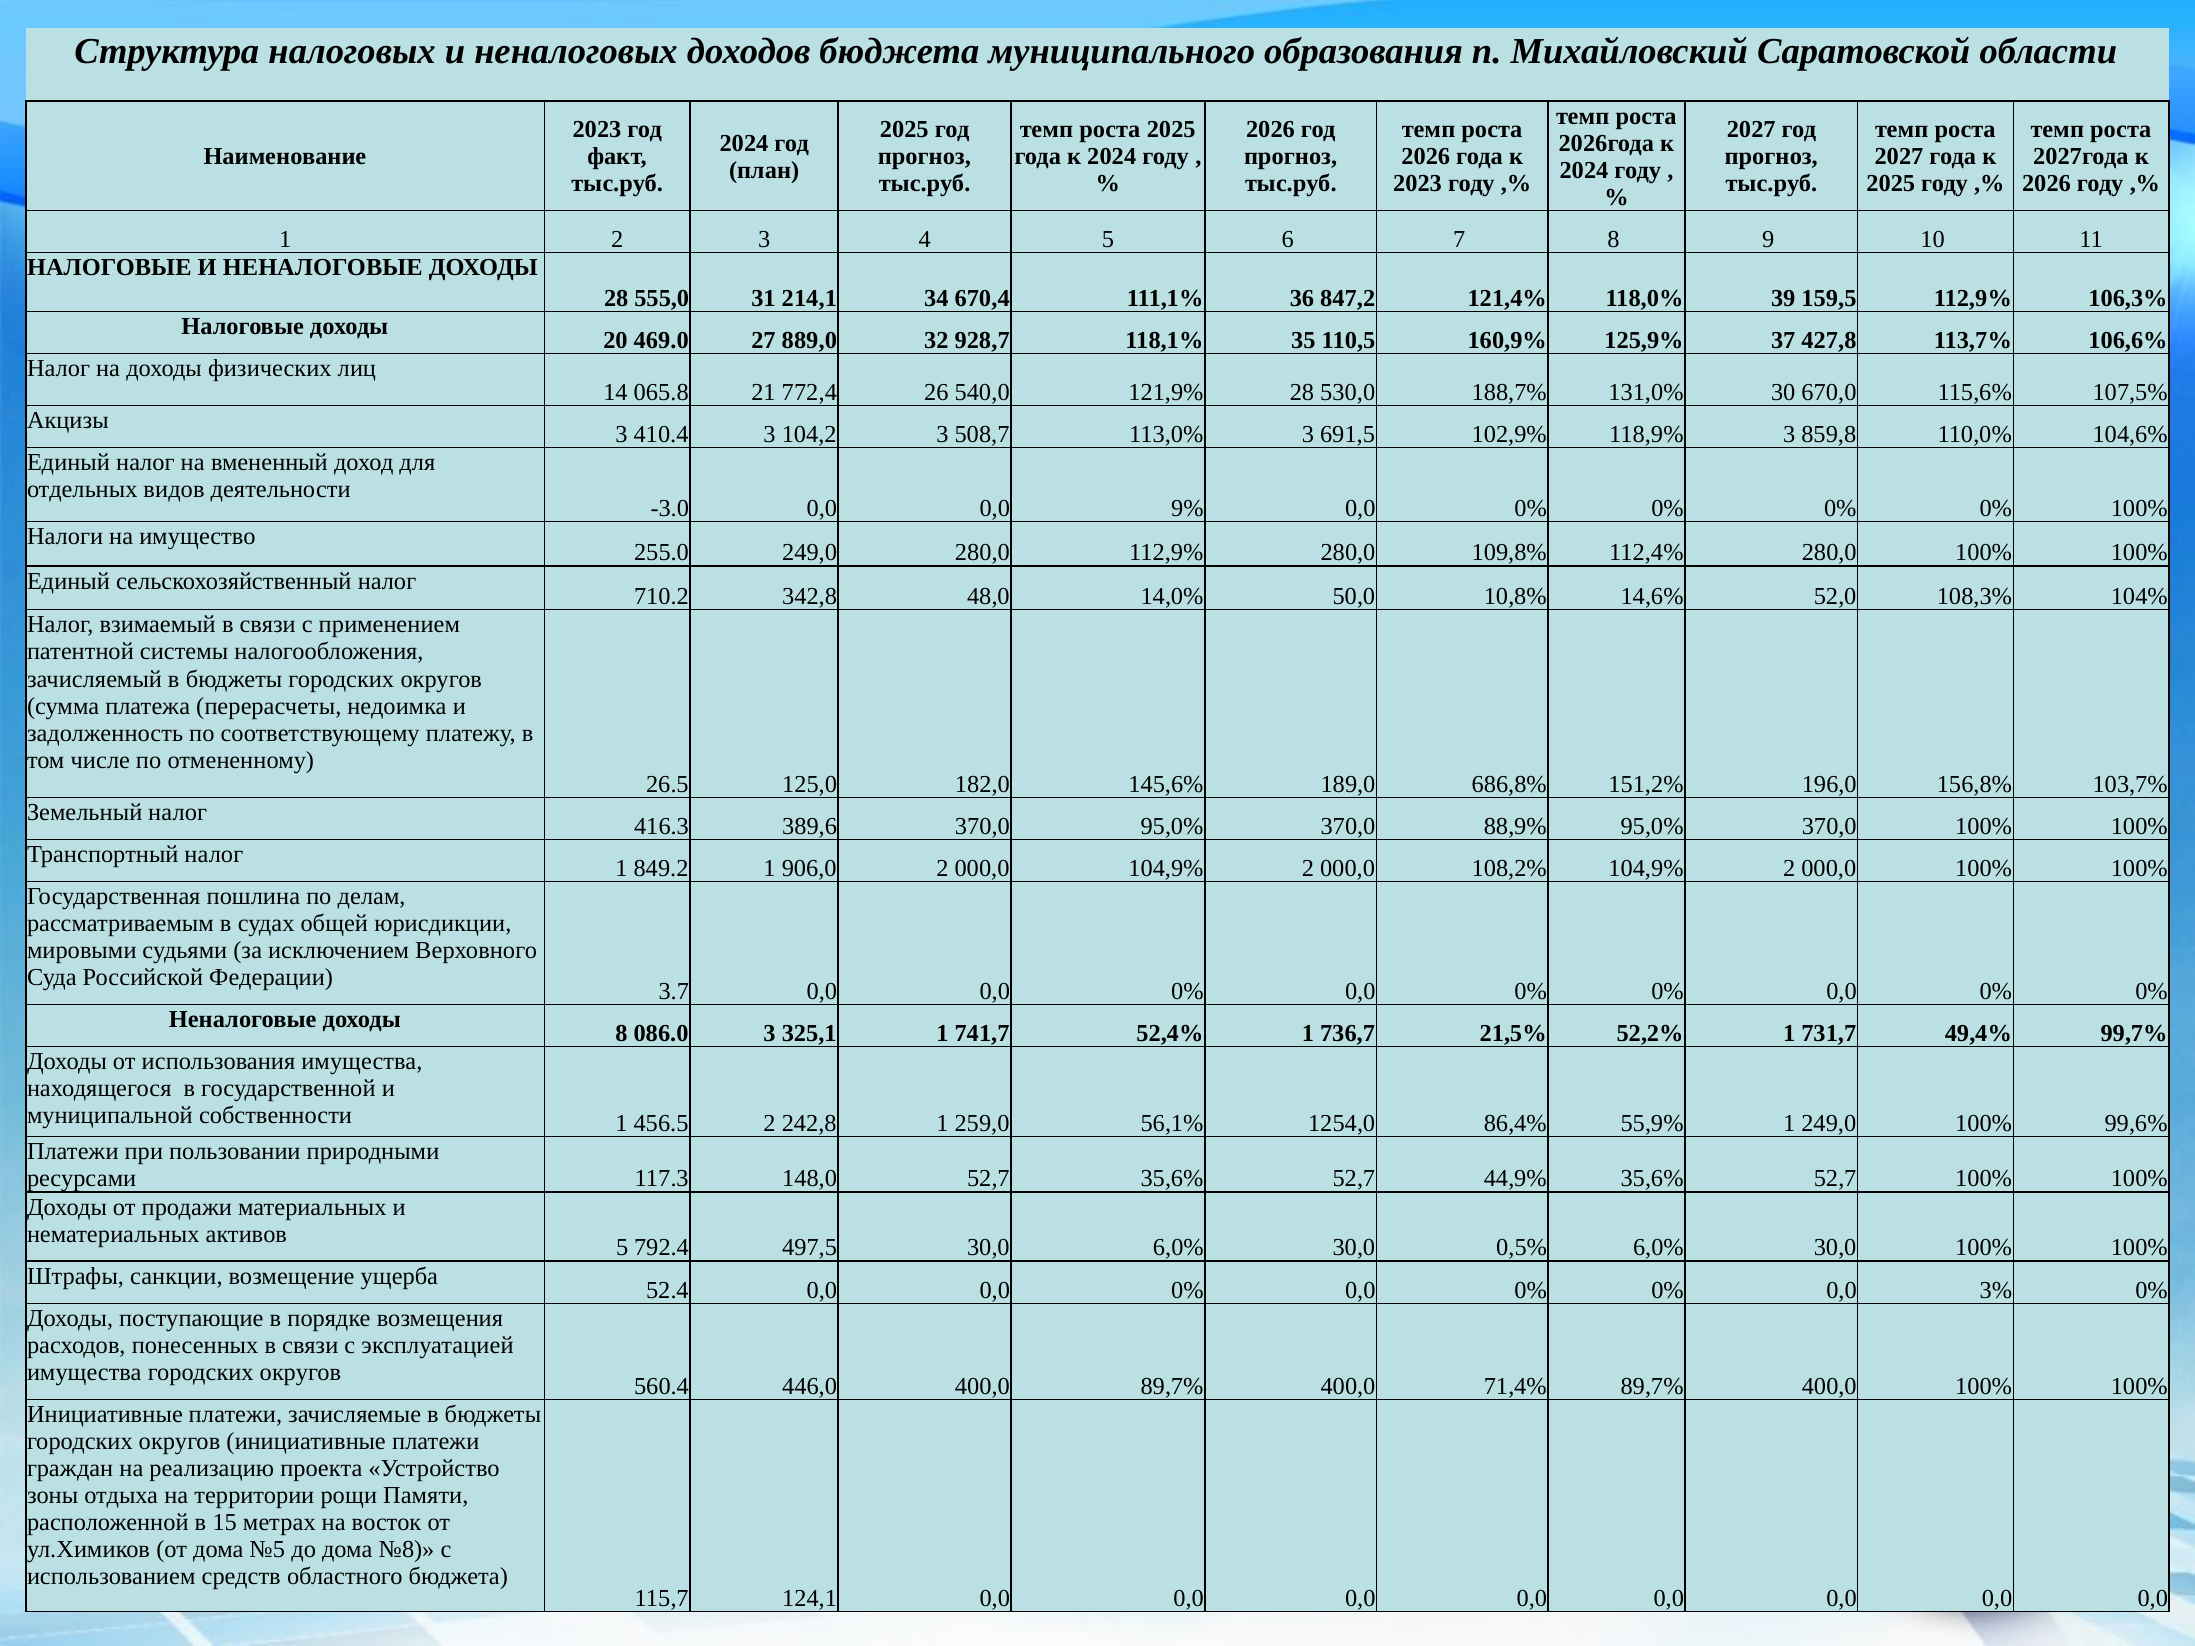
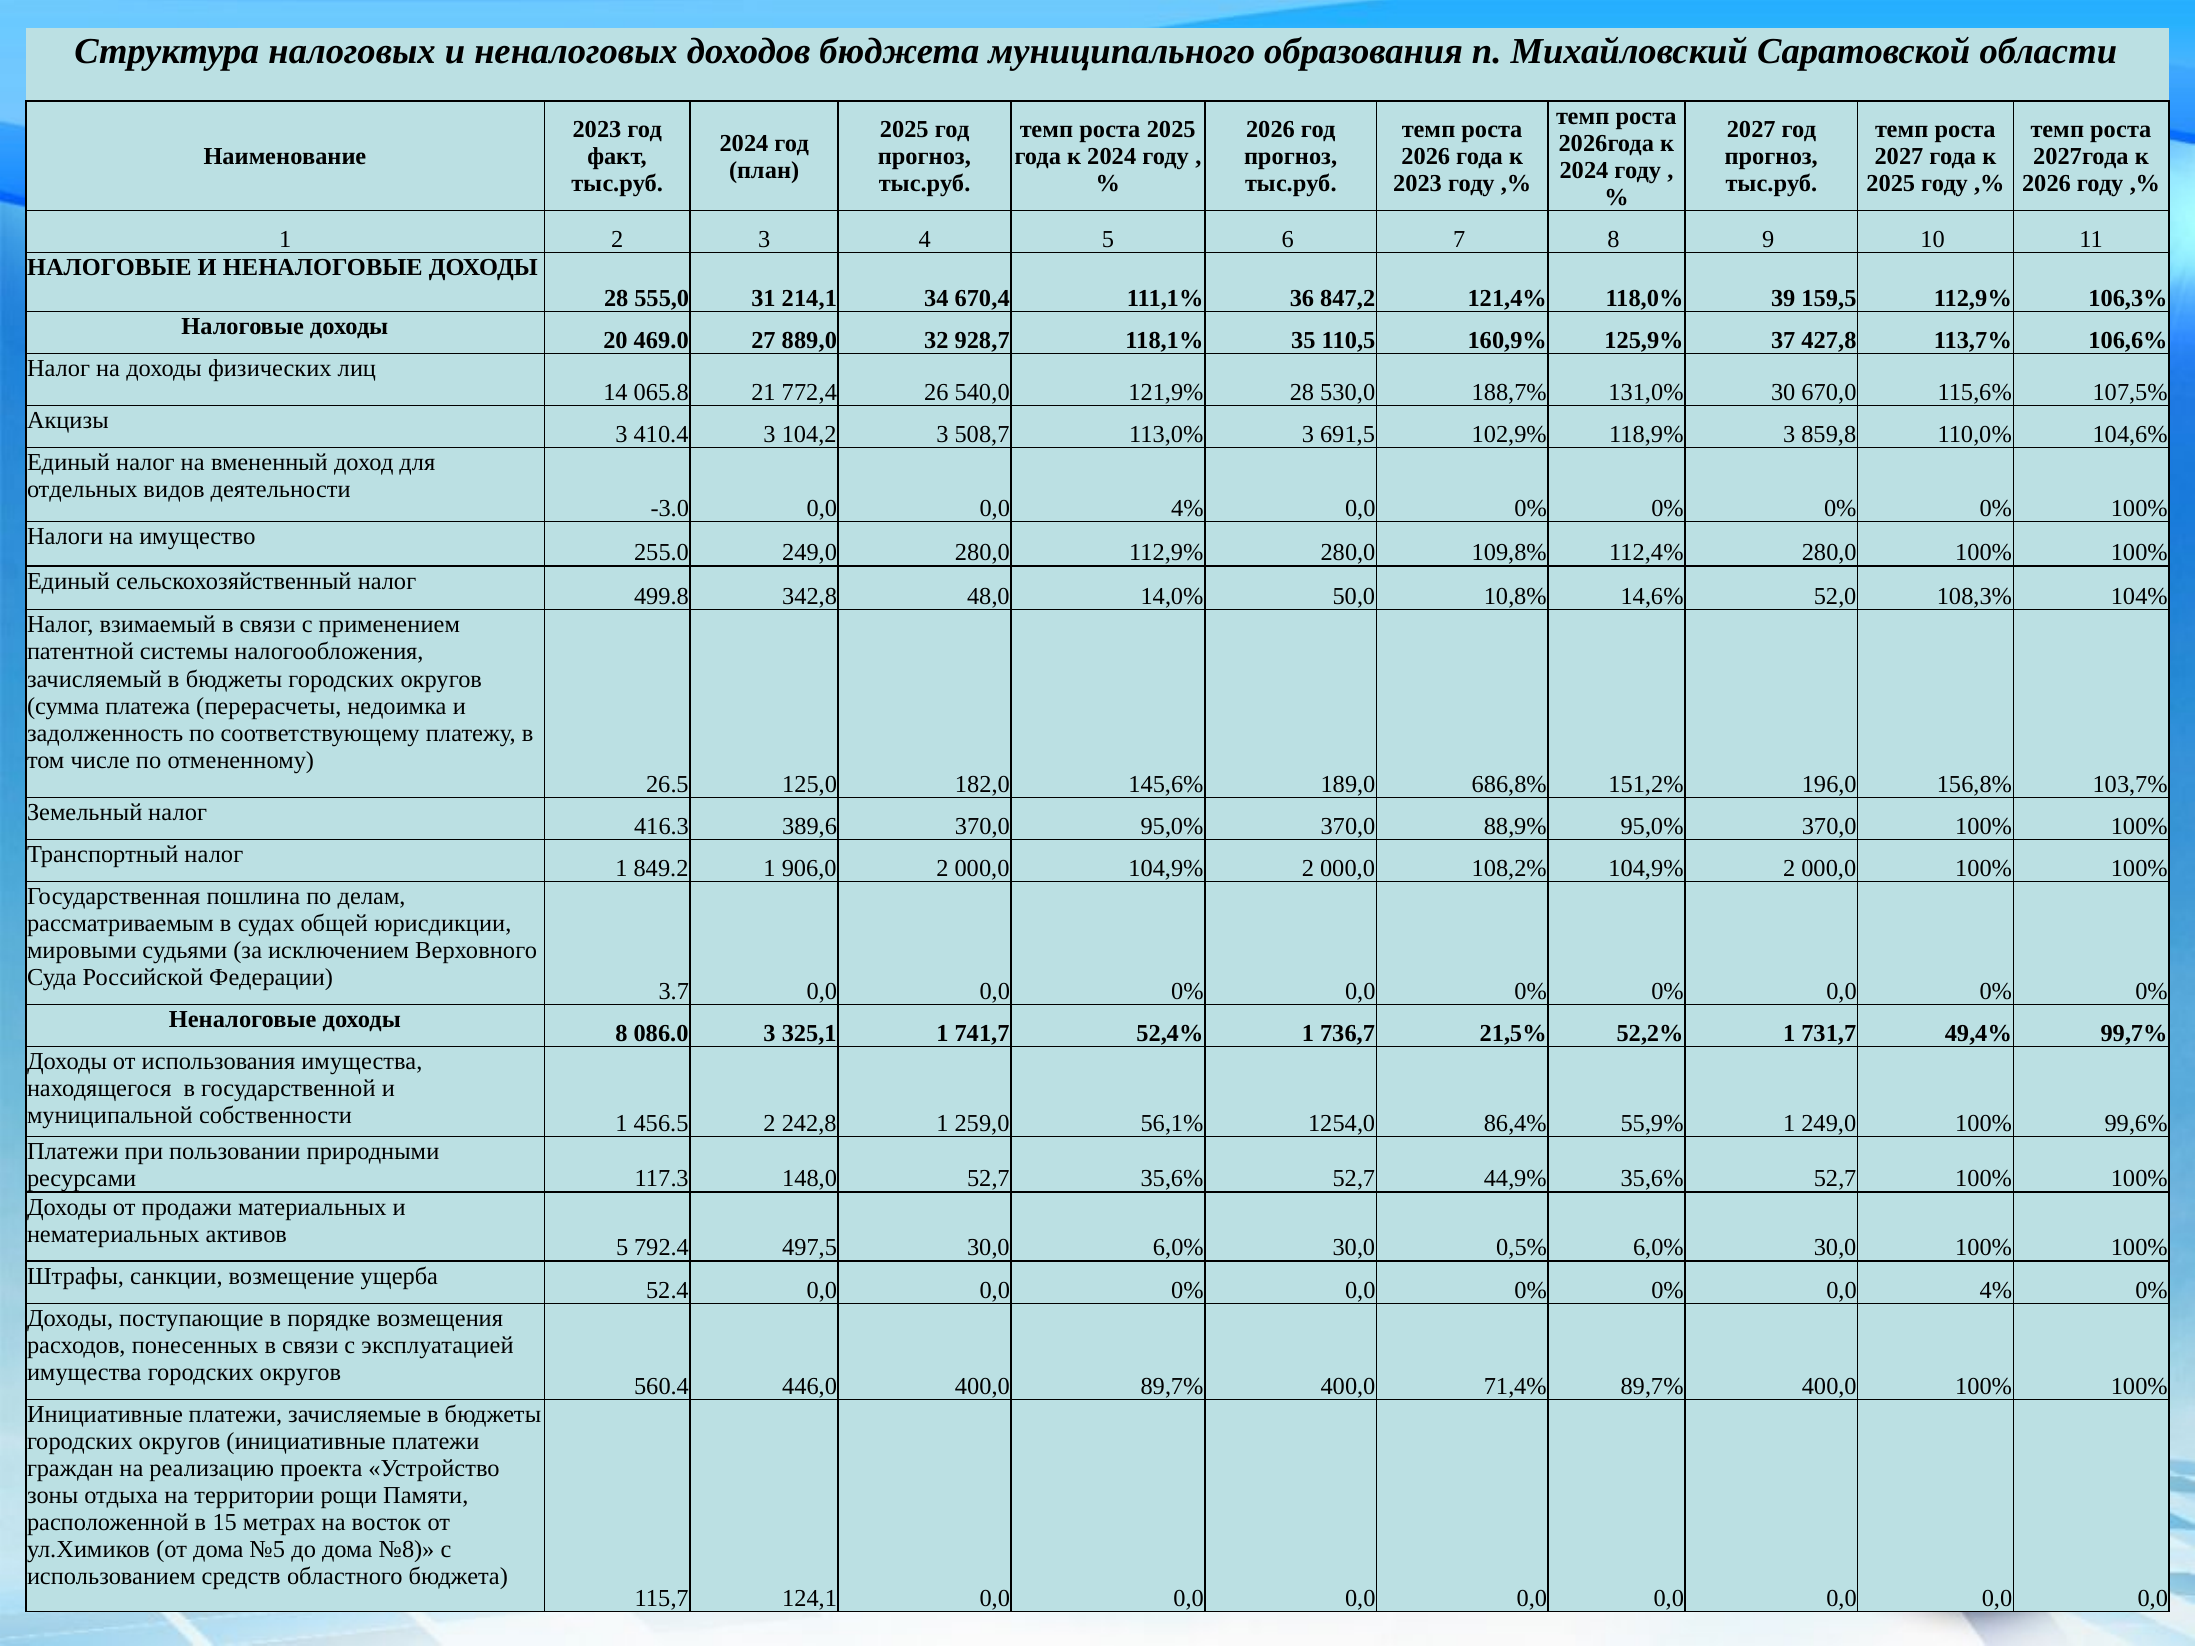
0,0 0,0 9%: 9% -> 4% (1187, 508)
710.2: 710.2 -> 499.8 (661, 597)
0% 0,0 3%: 3% -> 4% (1996, 1290)
